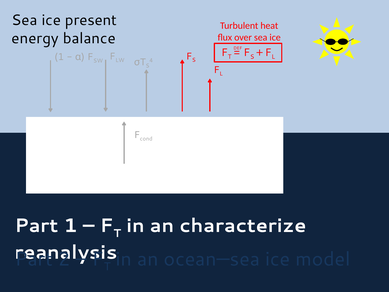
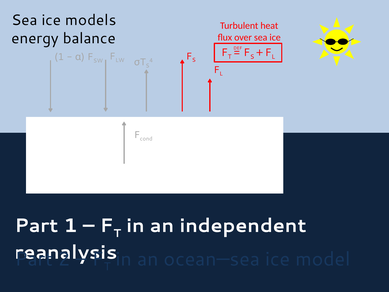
present: present -> models (91, 20)
characterize: characterize -> independent (243, 226)
